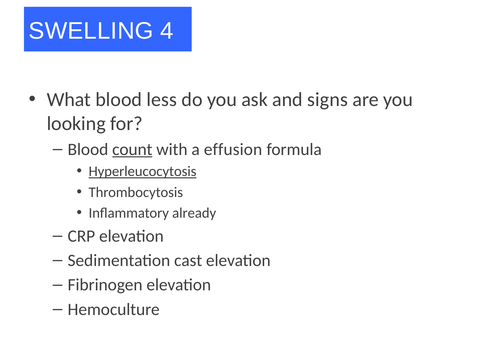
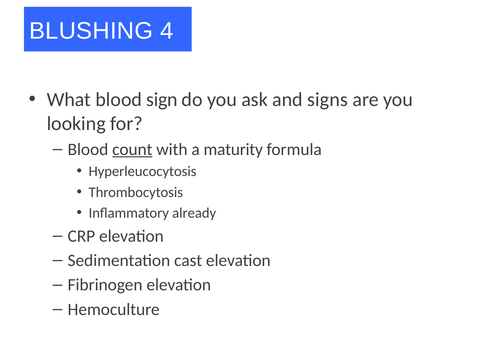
SWELLING: SWELLING -> BLUSHING (91, 31)
less: less -> sign (162, 100)
effusion: effusion -> maturity (233, 149)
Hyperleucocytosis underline: present -> none (143, 172)
